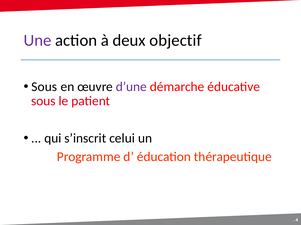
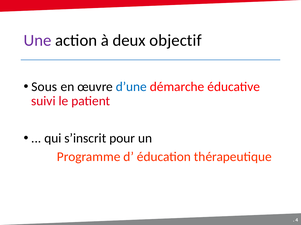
d’une colour: purple -> blue (131, 87)
sous: sous -> suivi (43, 101)
celui: celui -> pour (122, 139)
